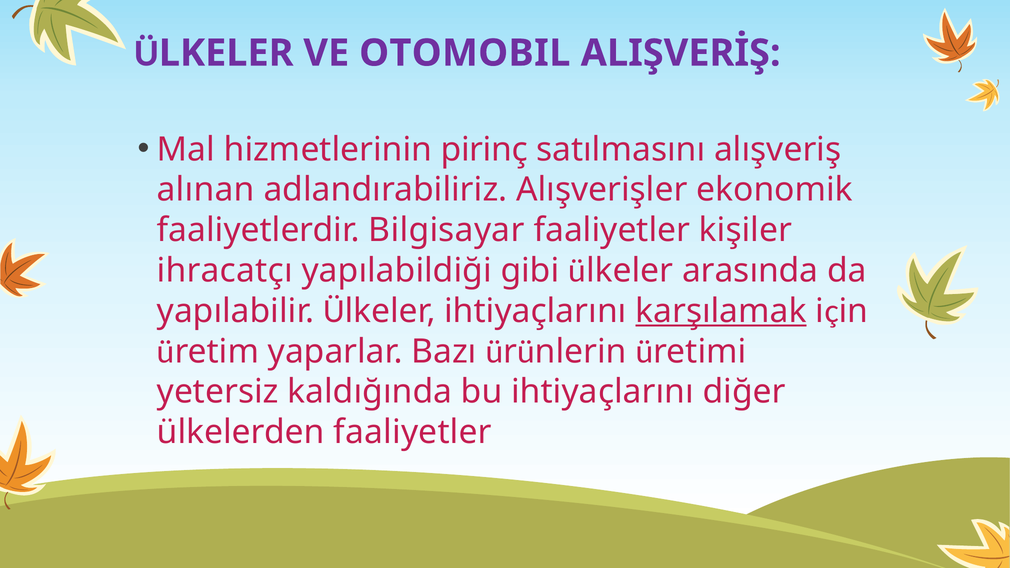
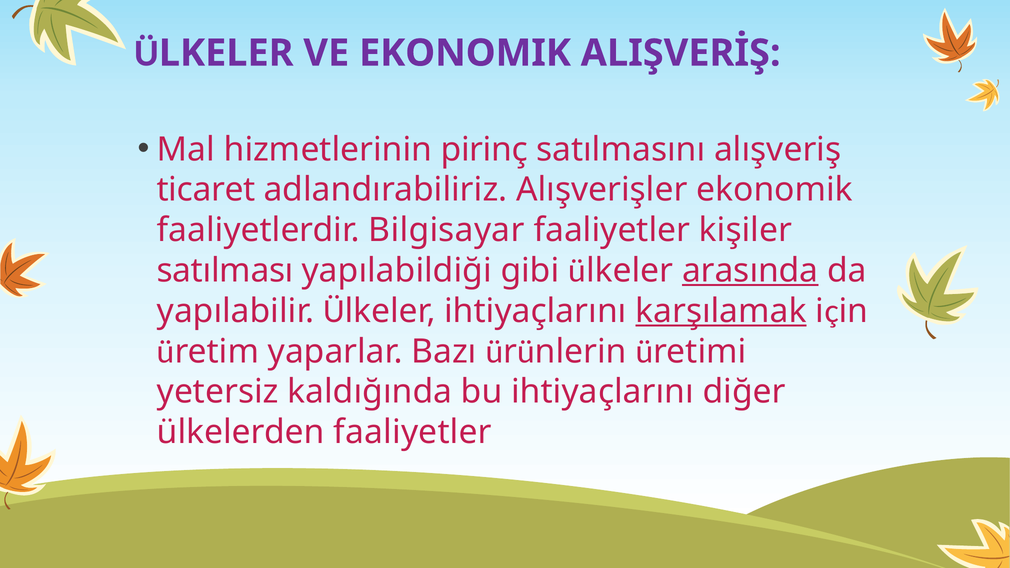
VE OTOMOBIL: OTOMOBIL -> EKONOMIK (465, 53)
alınan: alınan -> ticaret (206, 190)
ihracatçı: ihracatçı -> satılması (225, 271)
arasında underline: none -> present (750, 271)
